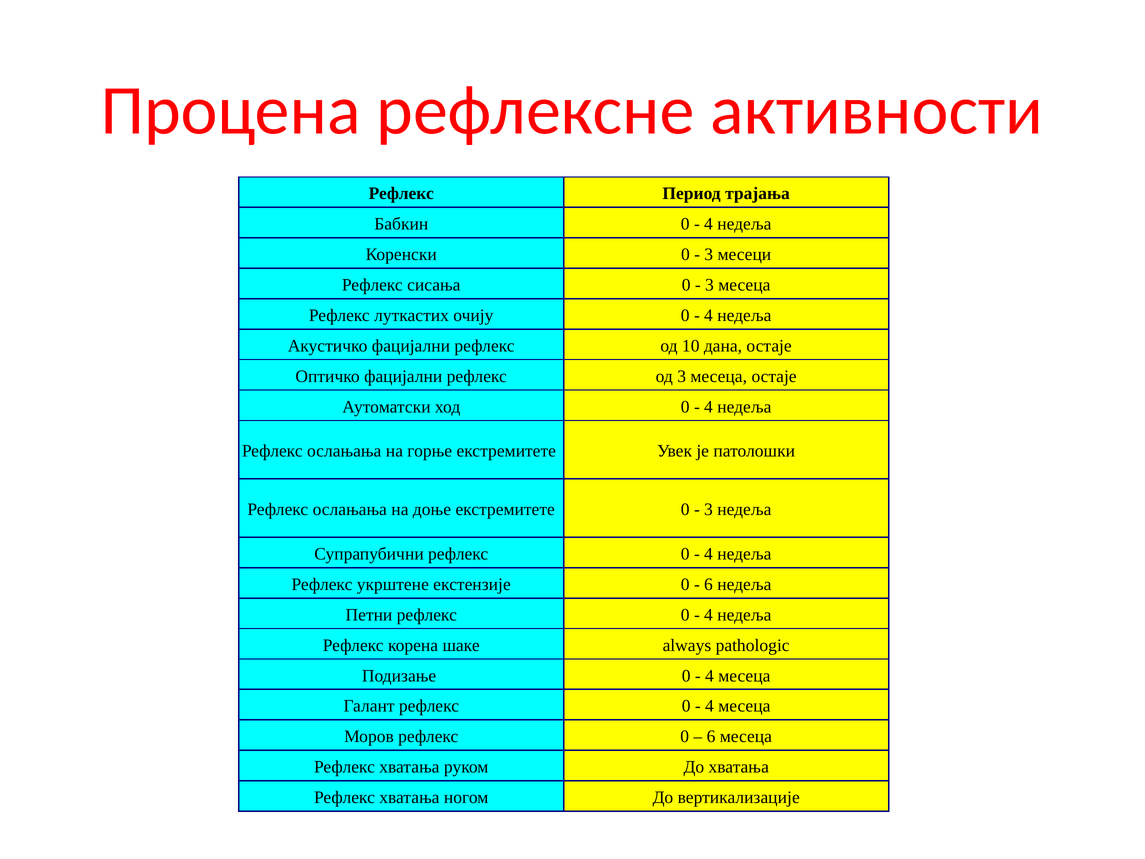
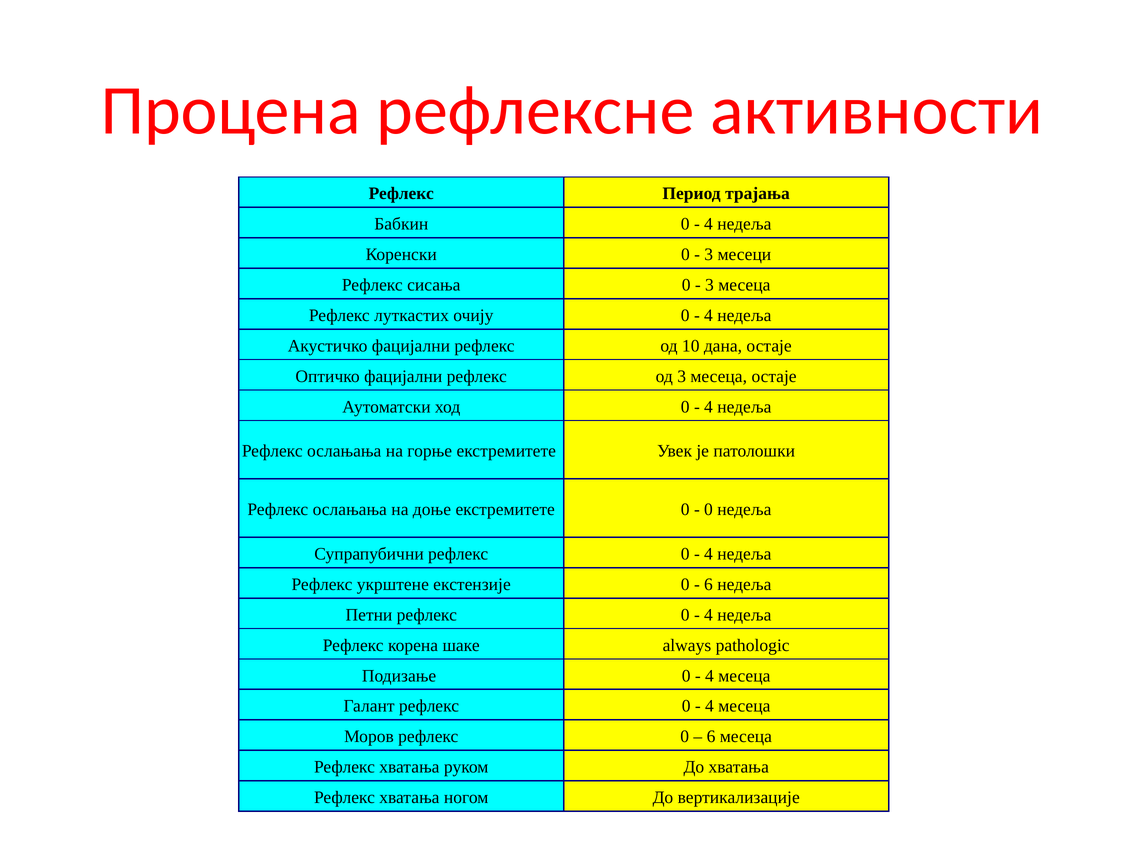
3: 3 -> 0 (708, 509)
